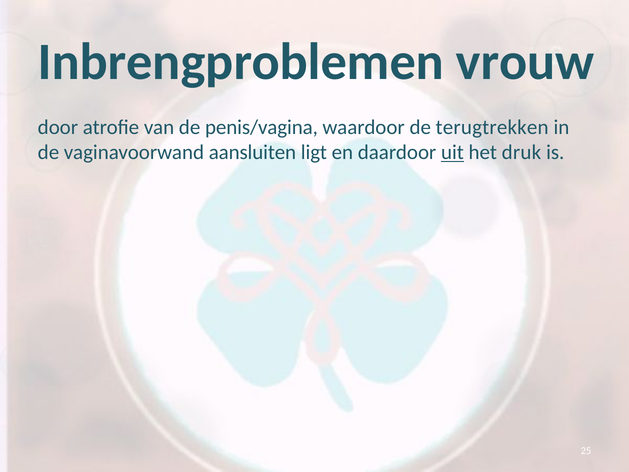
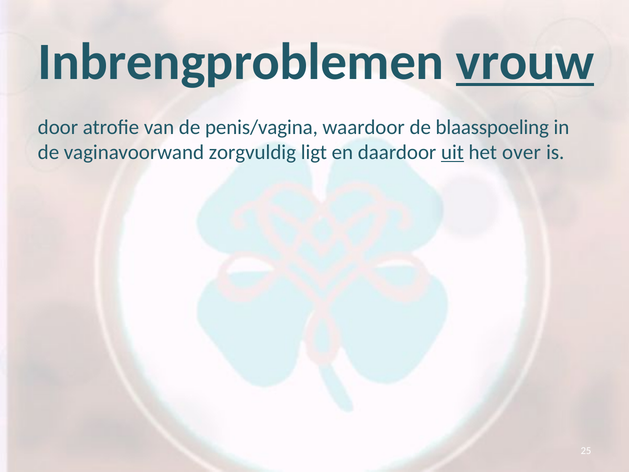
vrouw underline: none -> present (525, 62)
terugtrekken: terugtrekken -> blaasspoeling (492, 127)
aansluiten: aansluiten -> zorgvuldig (252, 152)
druk: druk -> over (521, 152)
